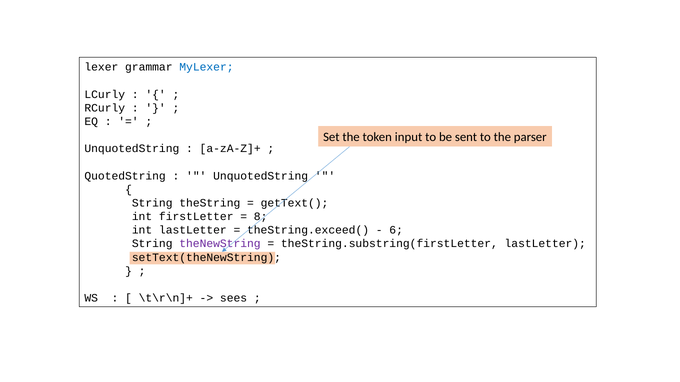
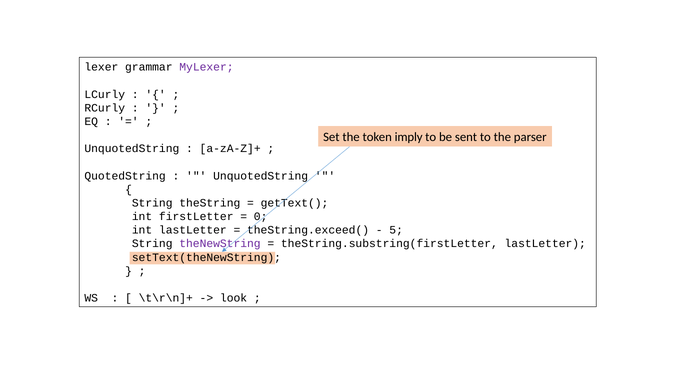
MyLexer colour: blue -> purple (206, 67)
input: input -> imply (409, 137)
8: 8 -> 0 (261, 217)
6: 6 -> 5 (396, 230)
sees: sees -> look (234, 298)
